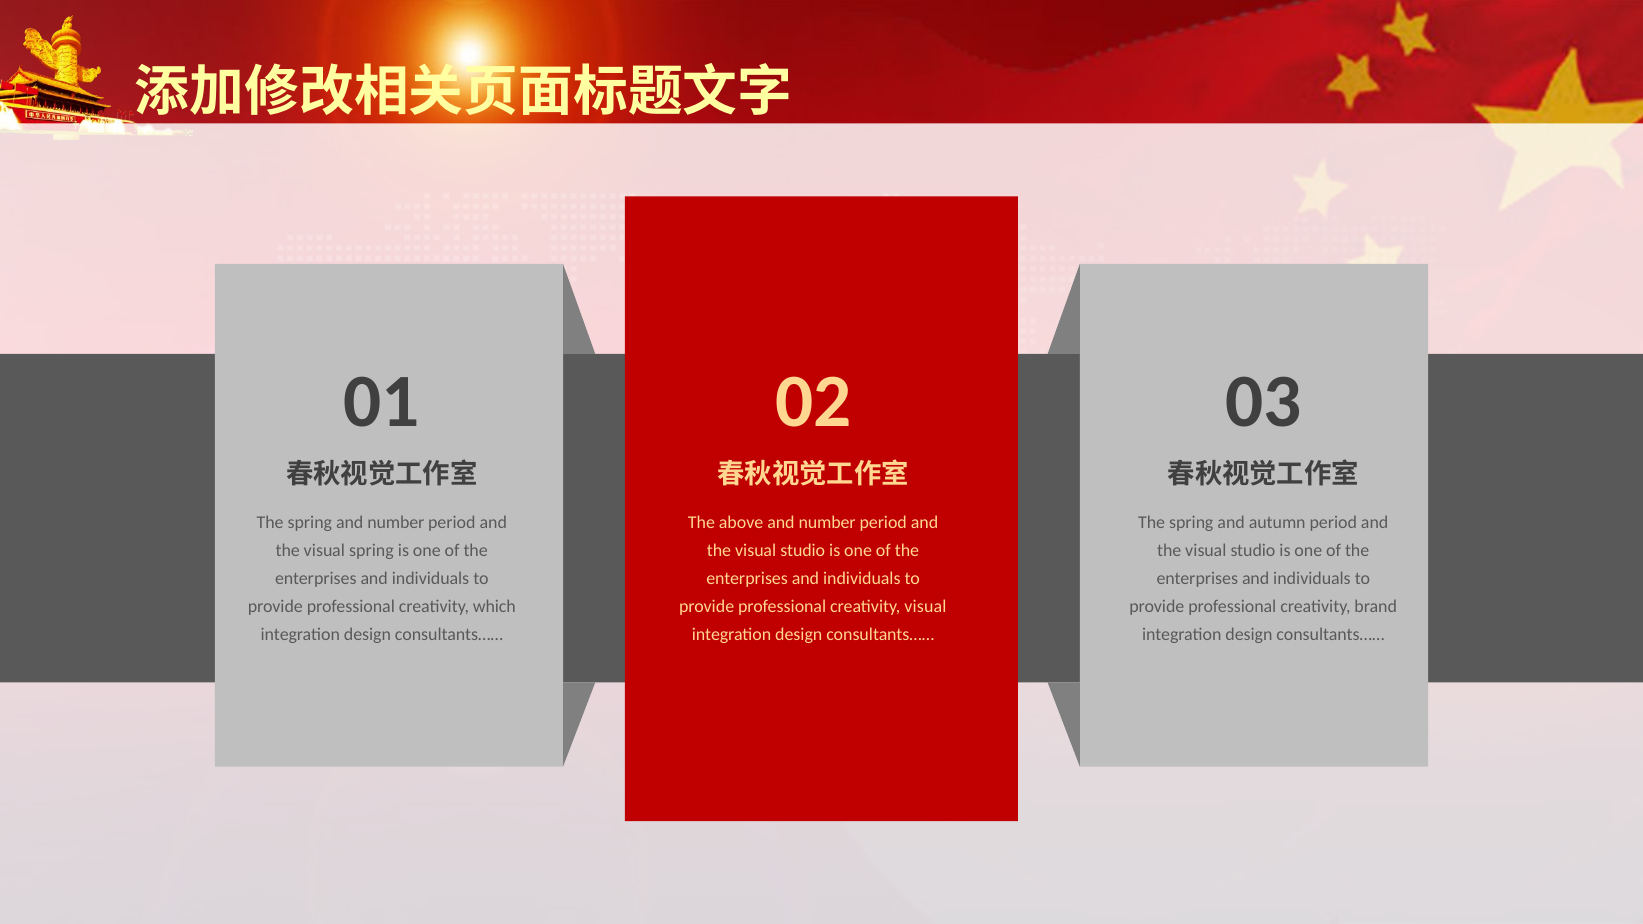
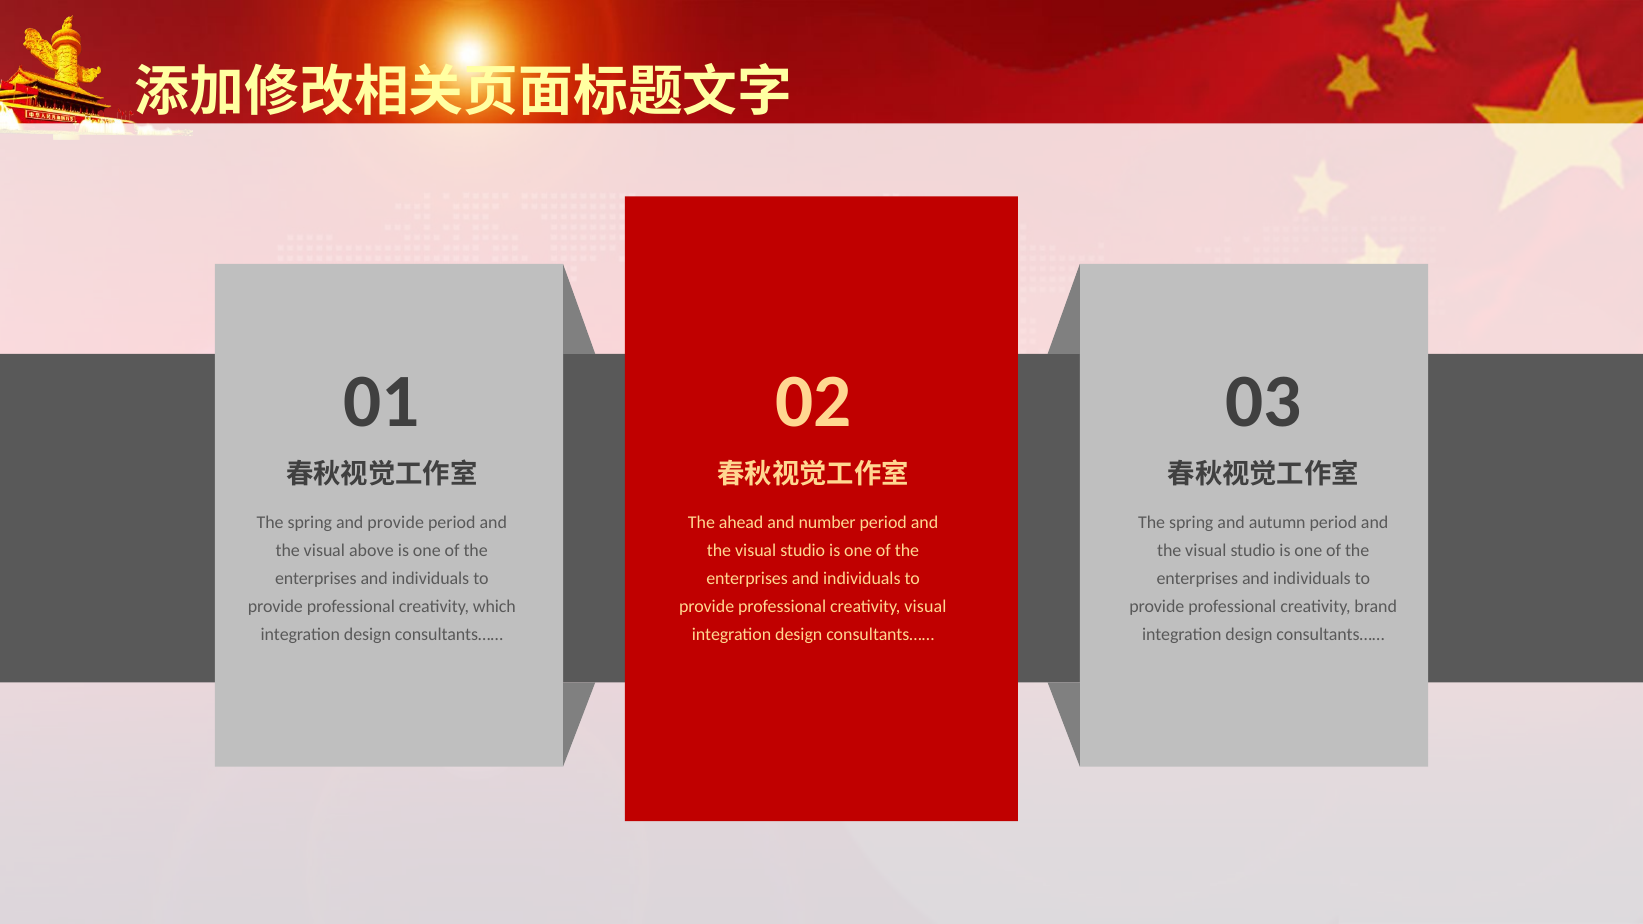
spring and number: number -> provide (396, 523)
above: above -> ahead (741, 523)
visual spring: spring -> above (371, 551)
